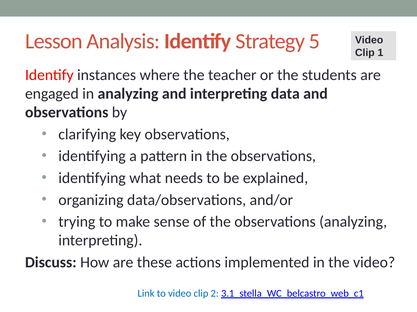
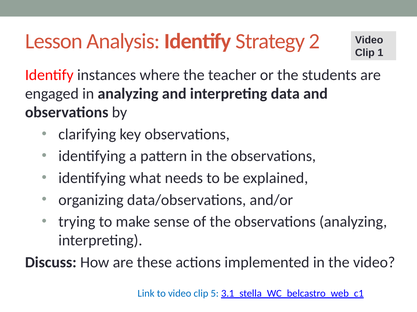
5: 5 -> 2 (315, 41)
2: 2 -> 5 (215, 294)
